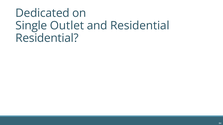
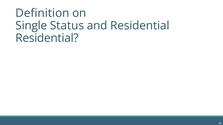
Dedicated: Dedicated -> Definition (42, 13)
Outlet: Outlet -> Status (67, 26)
